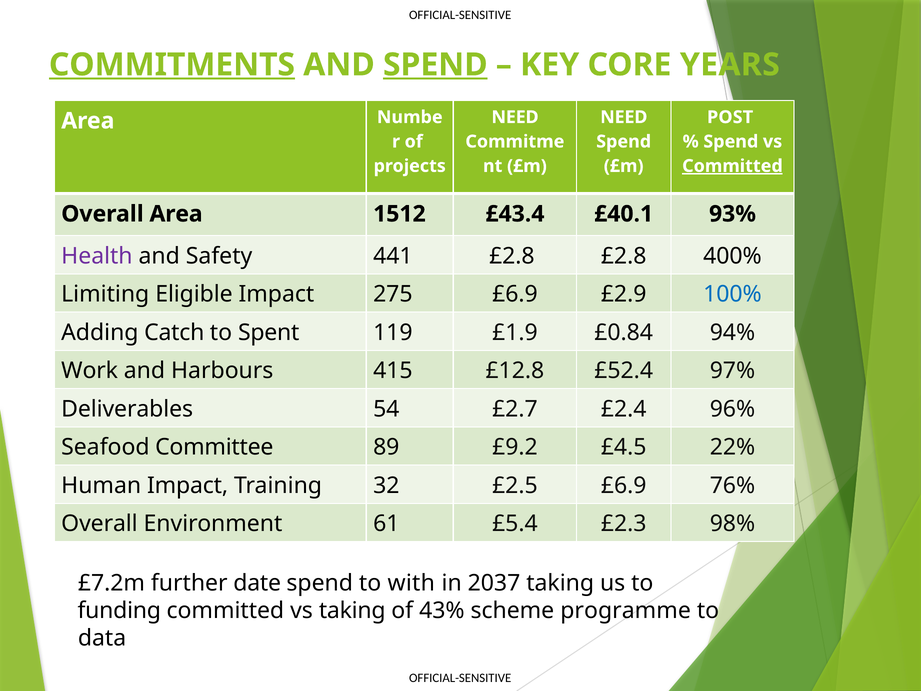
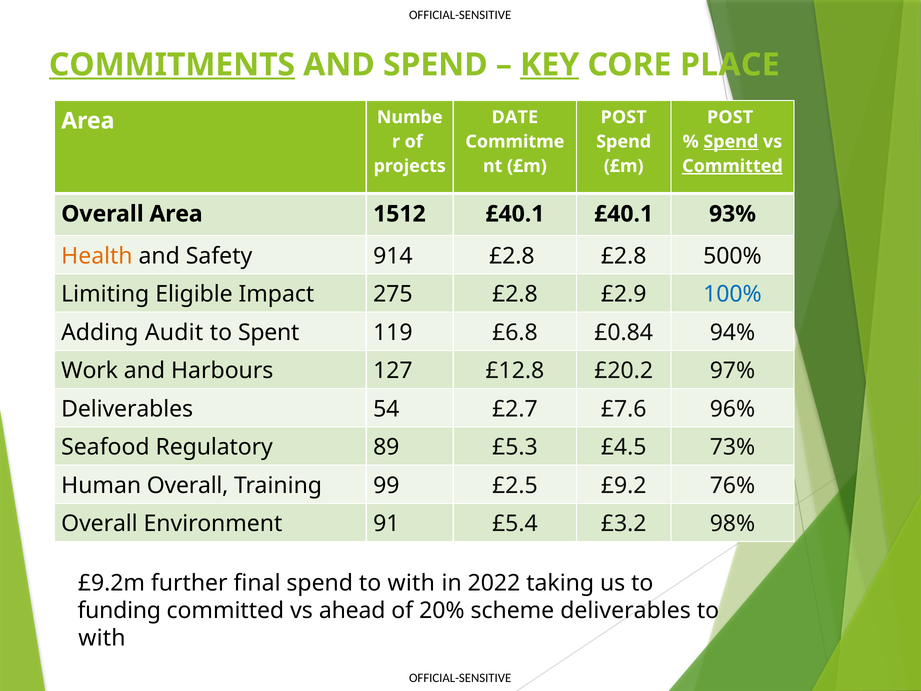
SPEND underline: present -> none (435, 65)
KEY underline: none -> present (550, 65)
YEARS: YEARS -> PLACE (730, 65)
NEED: NEED -> DATE (515, 117)
NEED: NEED -> POST (624, 117)
Spend underline: none -> present (731, 142)
1512 £43.4: £43.4 -> £40.1 (515, 214)
Health colour: purple -> orange (97, 256)
441: 441 -> 914 (393, 256)
400%: 400% -> 500% (732, 256)
275 £6.9: £6.9 -> £2.8 (515, 294)
Catch: Catch -> Audit (174, 332)
£1.9: £1.9 -> £6.8 (515, 332)
415: 415 -> 127 (393, 371)
£52.4: £52.4 -> £20.2 (624, 371)
£2.4: £2.4 -> £7.6 (624, 409)
Committee: Committee -> Regulatory (214, 447)
£9.2: £9.2 -> £5.3 (515, 447)
22%: 22% -> 73% (732, 447)
Human Impact: Impact -> Overall (188, 485)
32: 32 -> 99 (386, 485)
£2.5 £6.9: £6.9 -> £9.2 (624, 485)
61: 61 -> 91 (386, 524)
£2.3: £2.3 -> £3.2 (624, 524)
£7.2m: £7.2m -> £9.2m (111, 583)
date: date -> final (257, 583)
2037: 2037 -> 2022 (494, 583)
vs taking: taking -> ahead (352, 611)
43%: 43% -> 20% (442, 611)
scheme programme: programme -> deliverables (626, 611)
data: data -> with (102, 638)
